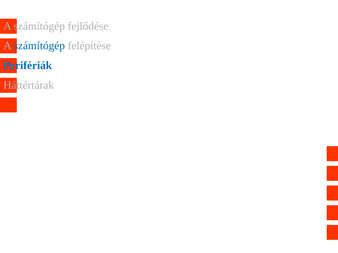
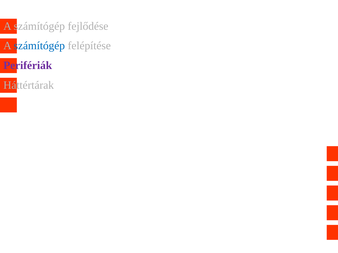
Perifériák colour: blue -> purple (28, 66)
